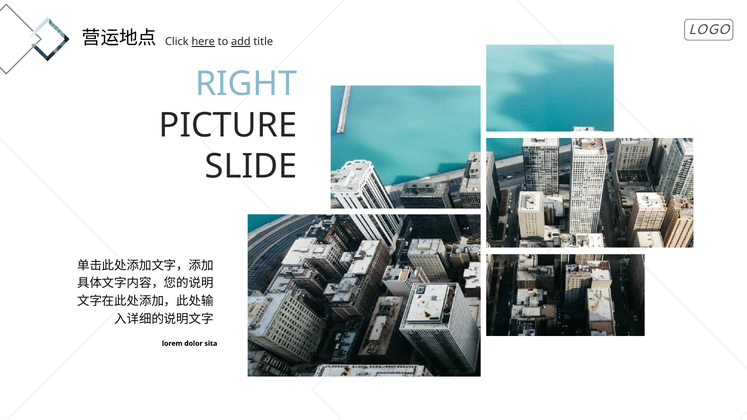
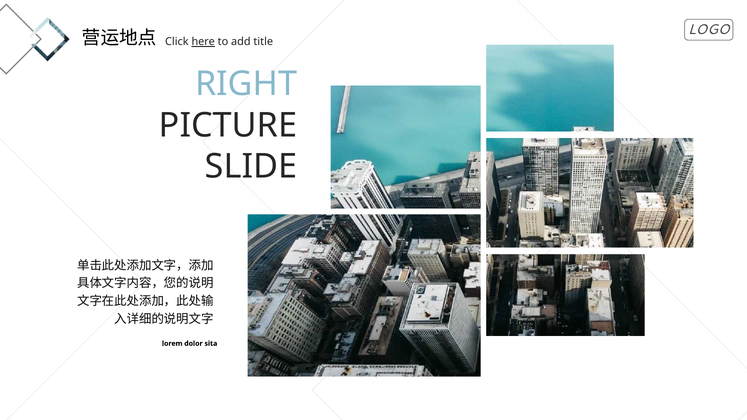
add underline: present -> none (241, 42)
